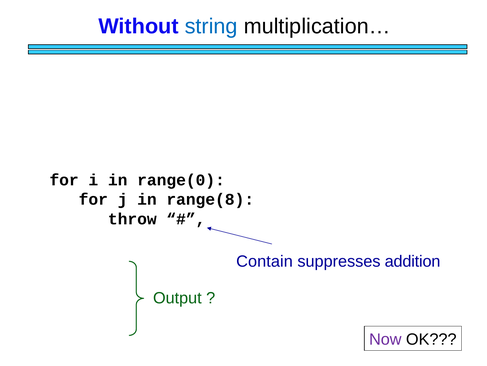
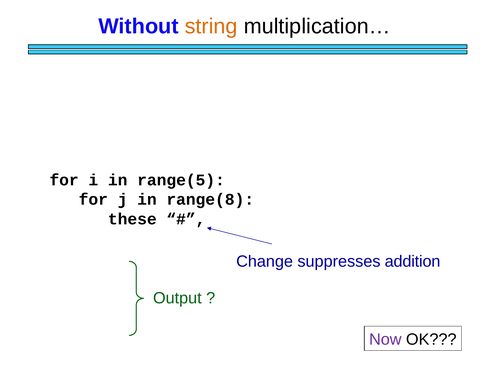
string colour: blue -> orange (211, 26)
range(0: range(0 -> range(5 (181, 180)
throw: throw -> these (132, 219)
Contain: Contain -> Change (265, 261)
